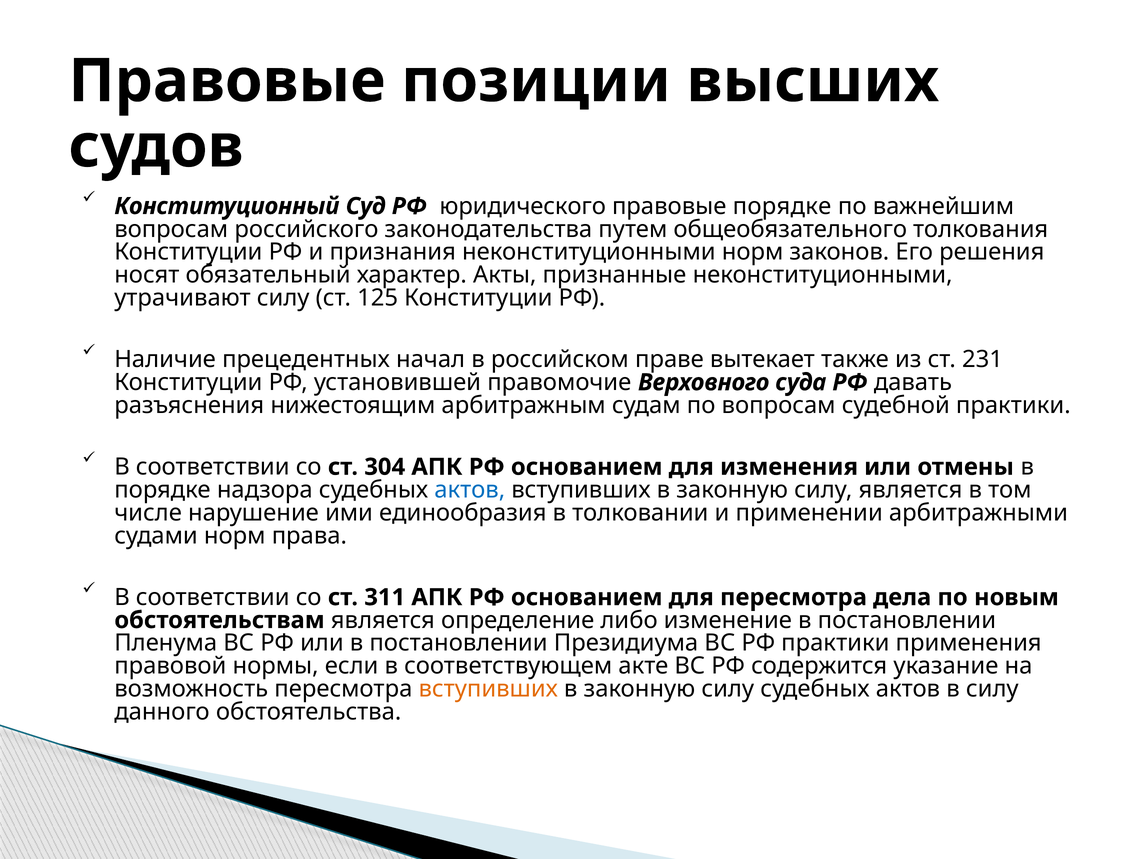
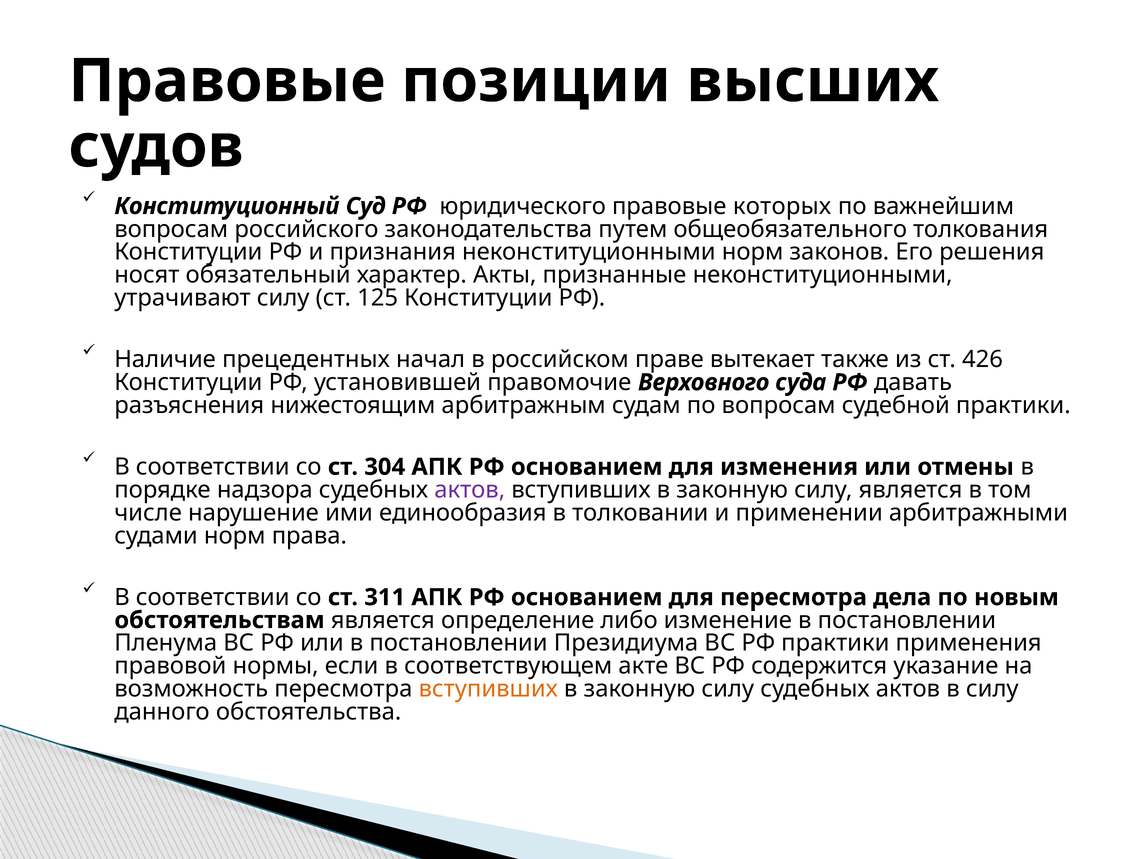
правовые порядке: порядке -> которых (782, 206)
231: 231 -> 426 (982, 359)
актов colour: blue -> purple (470, 490)
